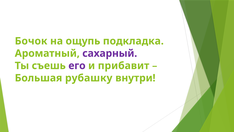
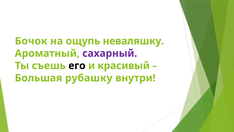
подкладка: подкладка -> неваляшку (133, 41)
его colour: purple -> black (77, 66)
прибавит: прибавит -> красивый (124, 66)
